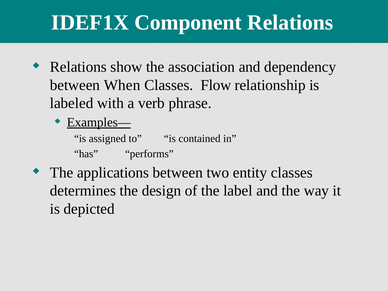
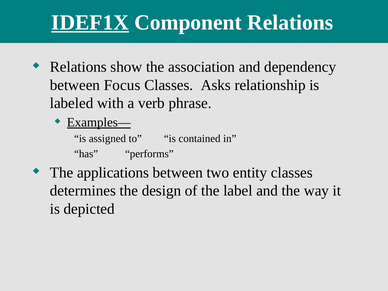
IDEF1X underline: none -> present (90, 23)
When: When -> Focus (122, 85)
Flow: Flow -> Asks (216, 85)
